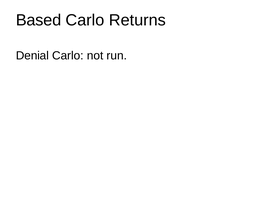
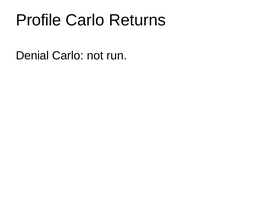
Based: Based -> Profile (39, 20)
